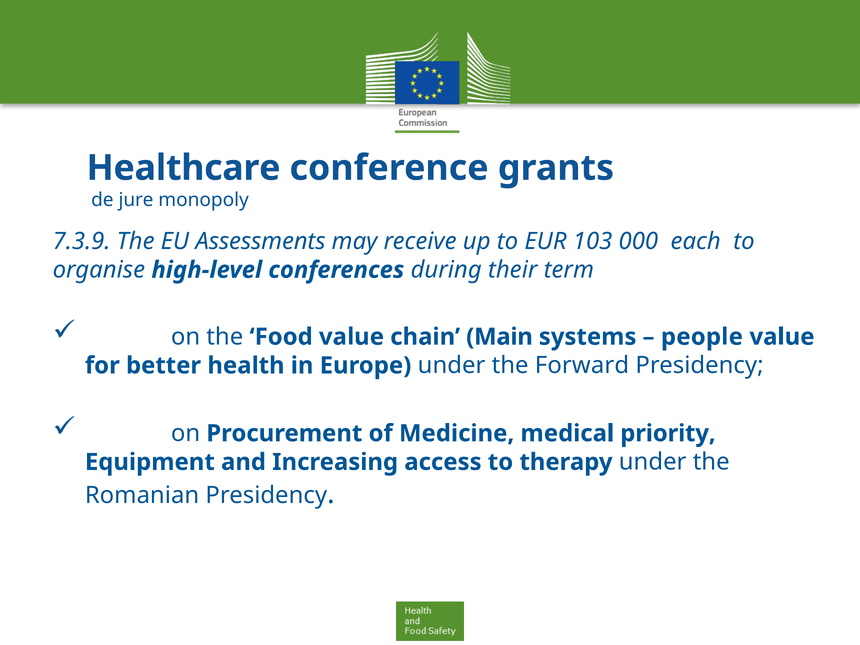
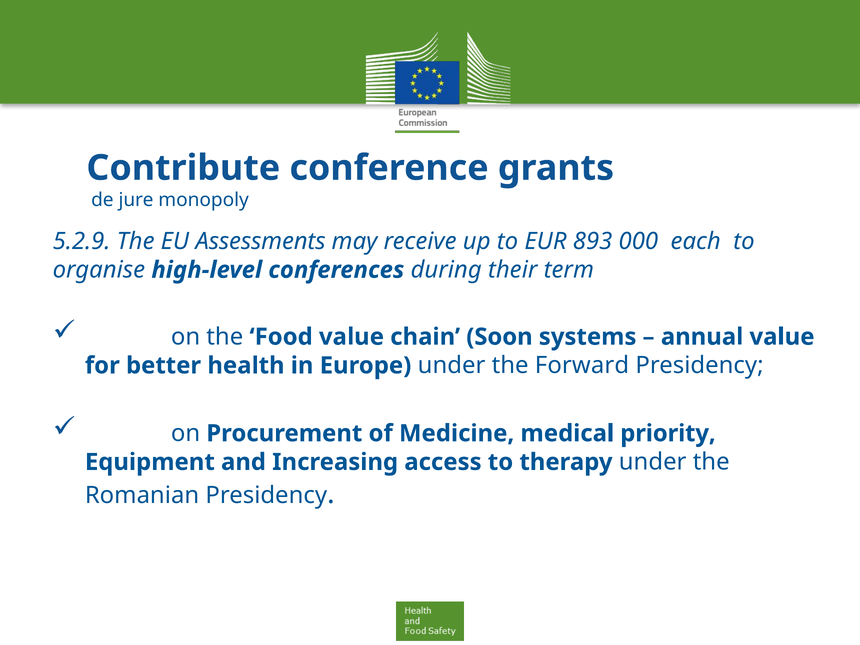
Healthcare: Healthcare -> Contribute (183, 168)
7.3.9: 7.3.9 -> 5.2.9 (82, 241)
103: 103 -> 893 (593, 241)
Main: Main -> Soon (499, 337)
people: people -> annual (702, 337)
